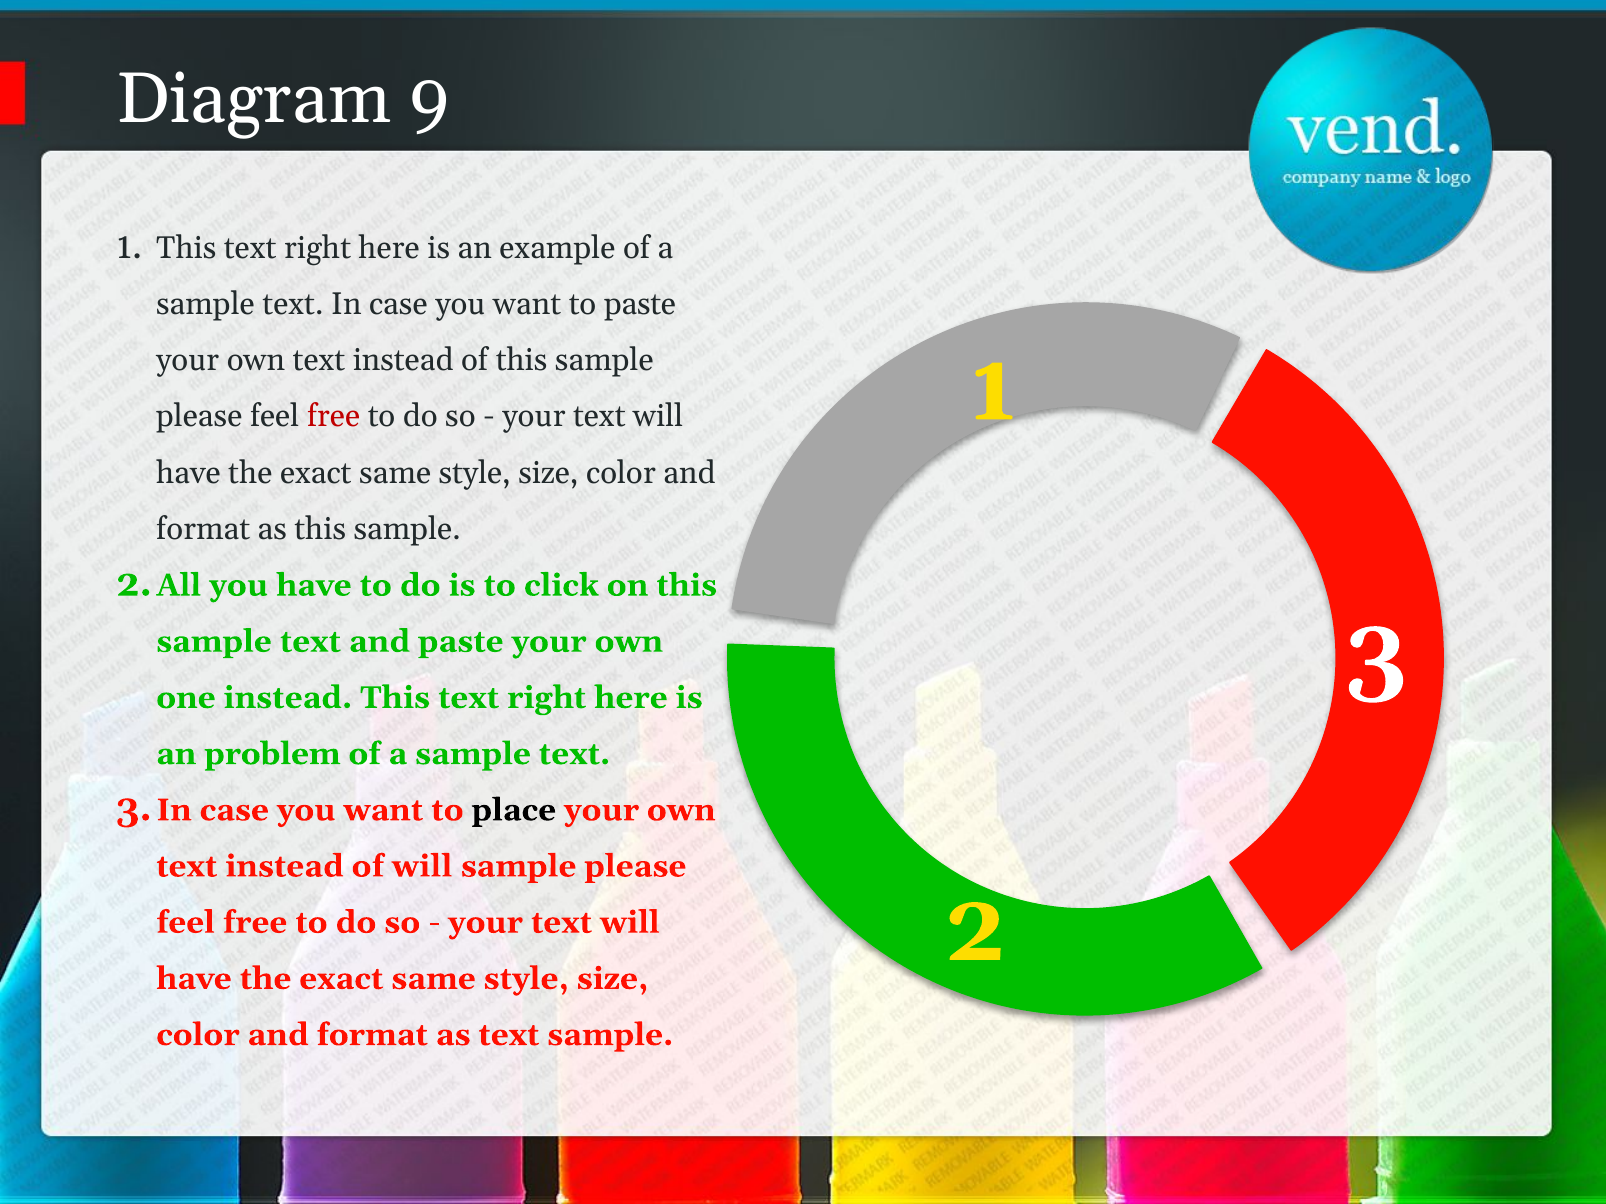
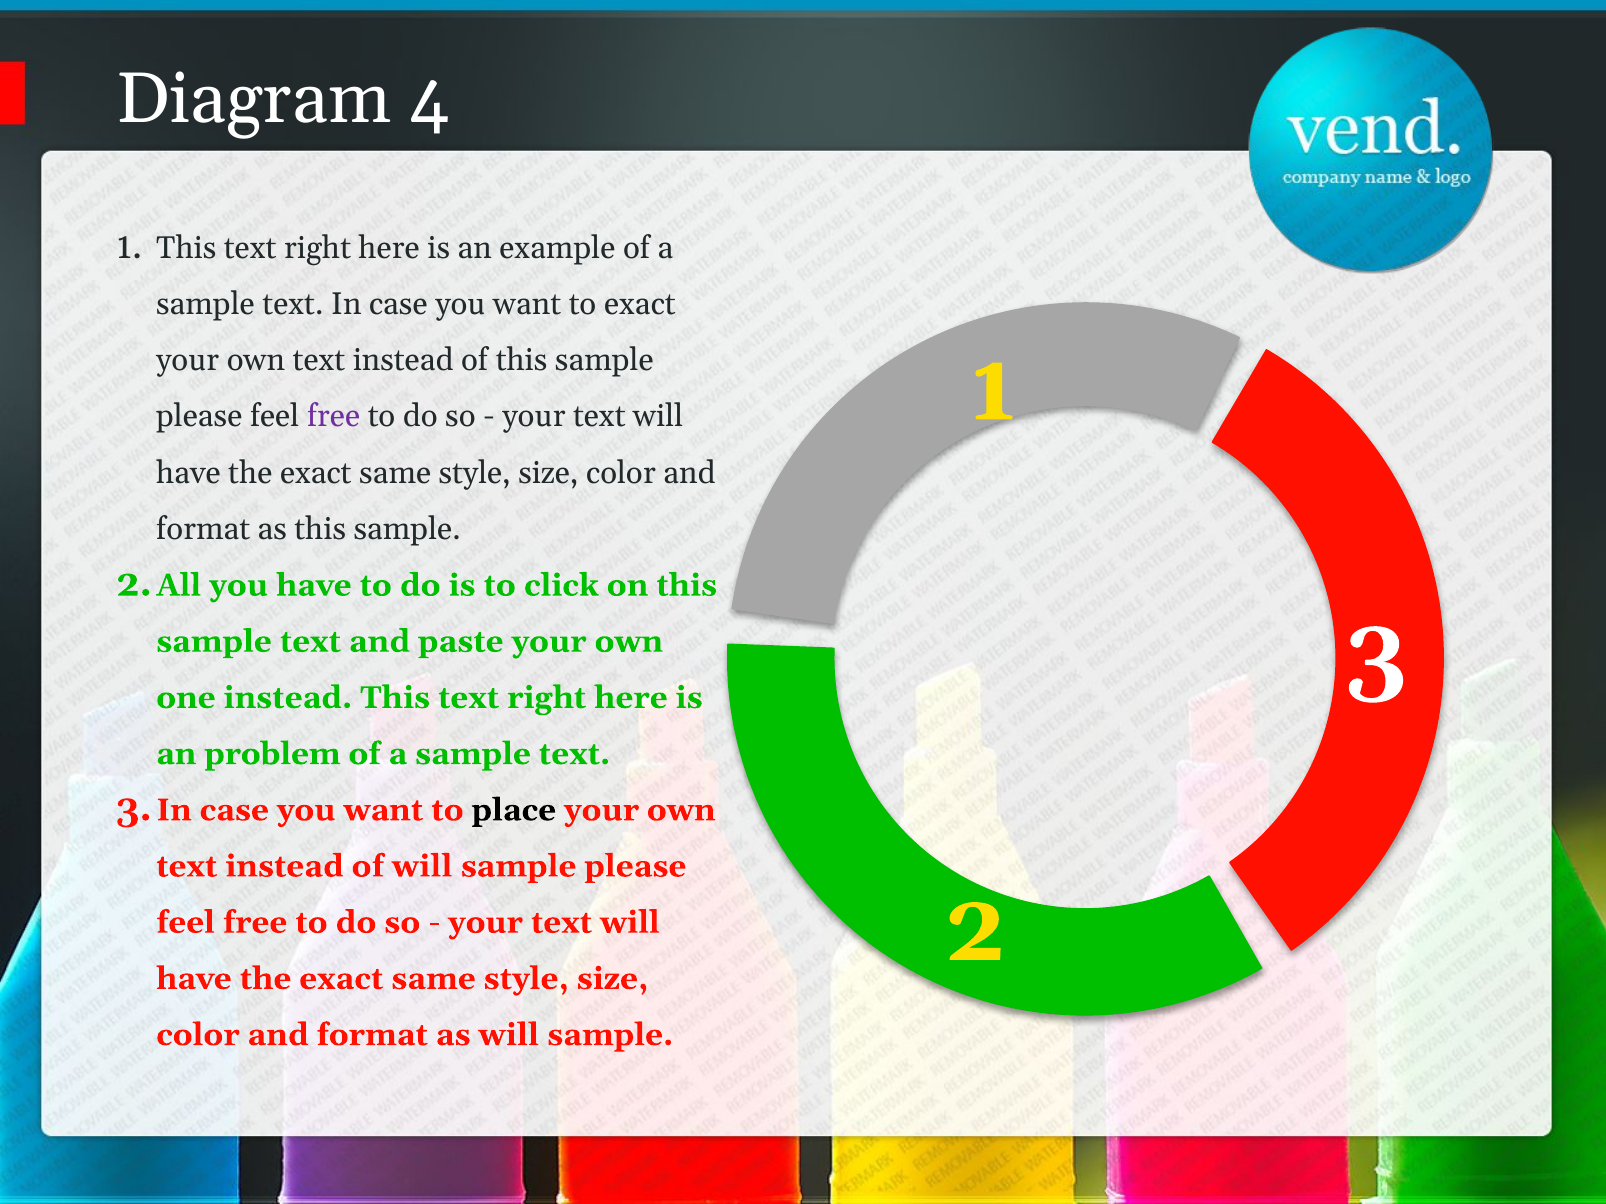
9: 9 -> 4 (429, 99)
to paste: paste -> exact (640, 304)
free colour: red -> purple (334, 417)
as text: text -> will (509, 1035)
